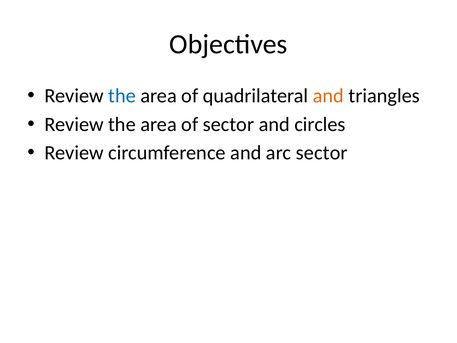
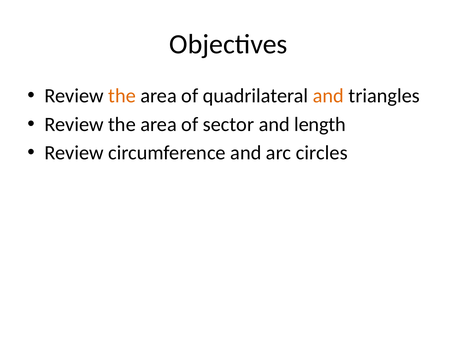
the colour: blue -> orange (122, 96)
circles: circles -> length (320, 124)
arc sector: sector -> circles (322, 153)
